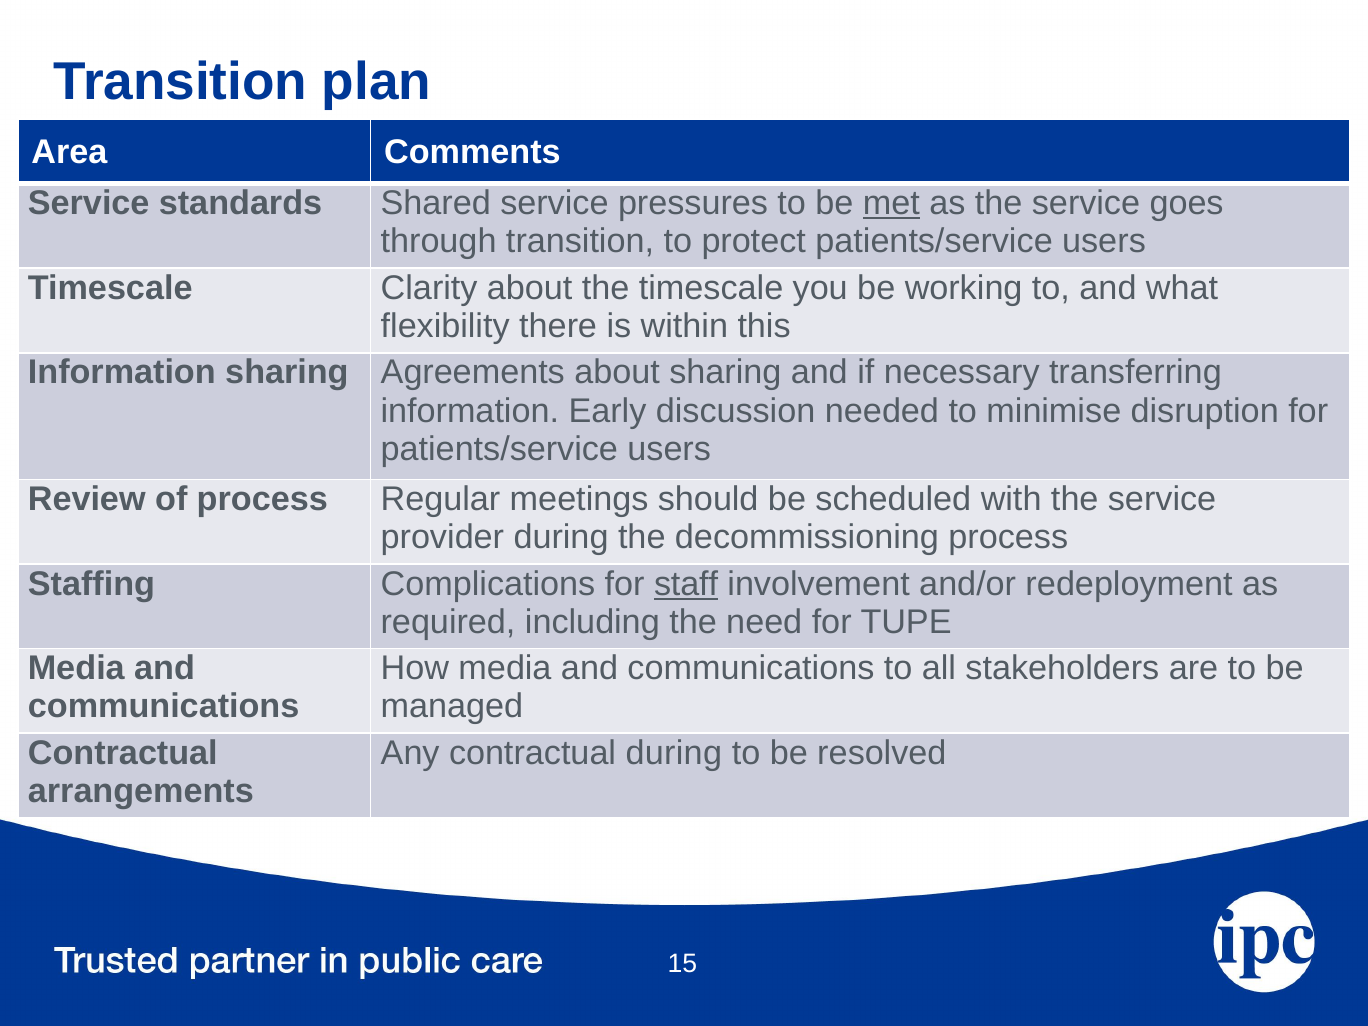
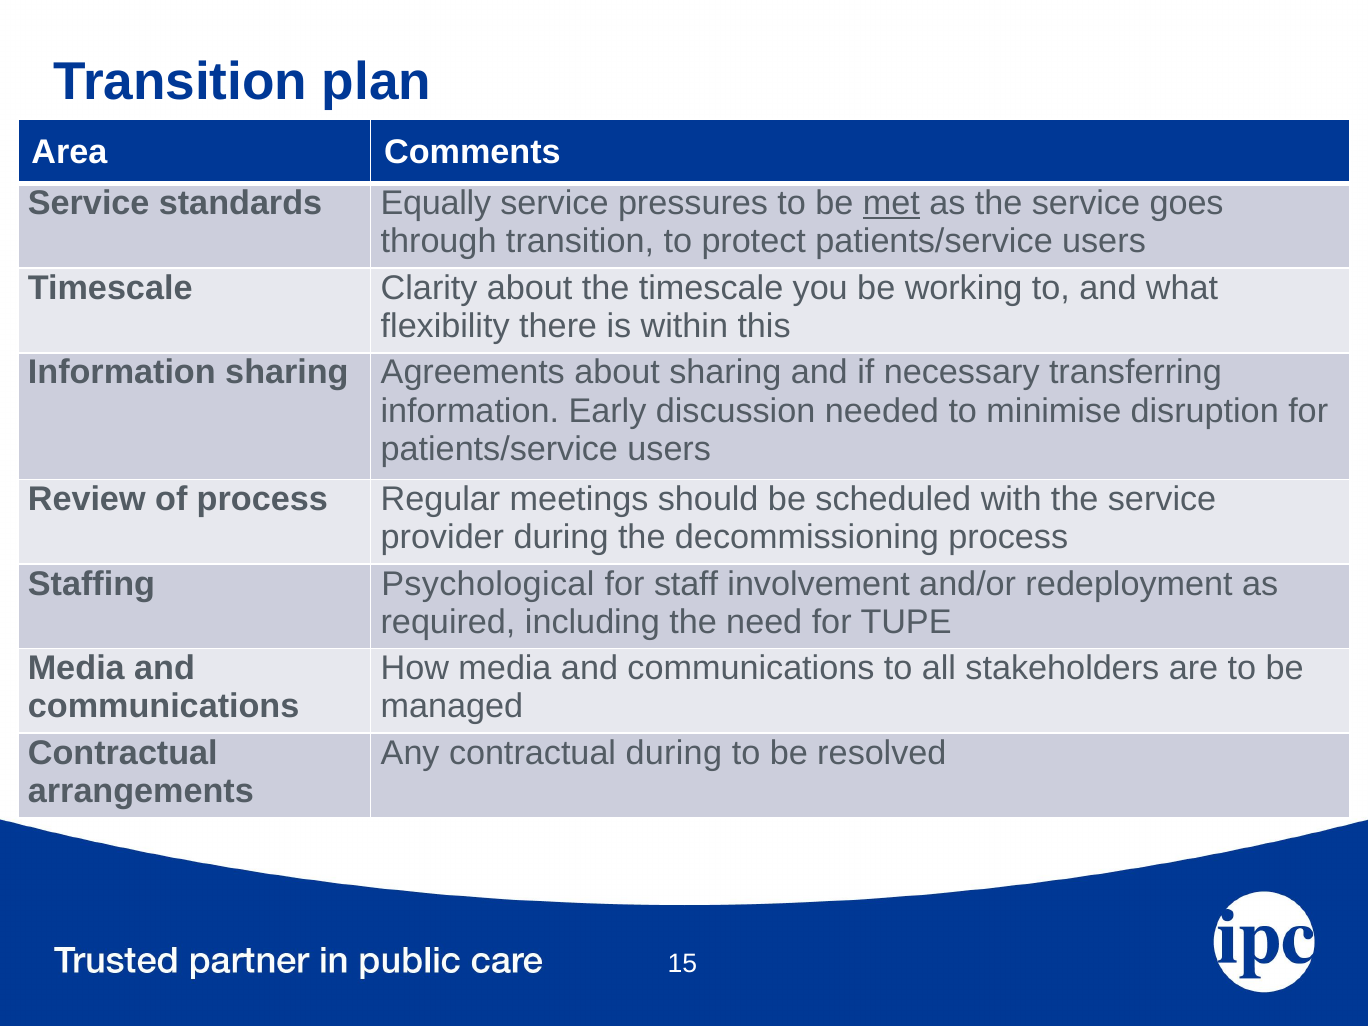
Shared: Shared -> Equally (436, 203)
Complications: Complications -> Psychological (488, 584)
staff underline: present -> none (686, 584)
